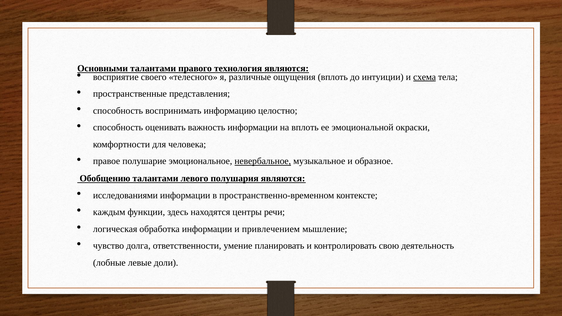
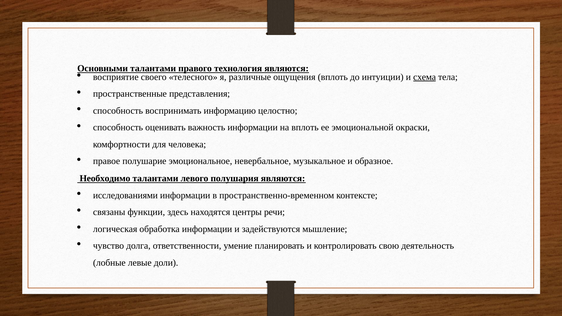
невербальное underline: present -> none (263, 161)
Обобщению: Обобщению -> Необходимо (105, 179)
каждым: каждым -> связаны (109, 212)
привлечением: привлечением -> задействуются (271, 229)
